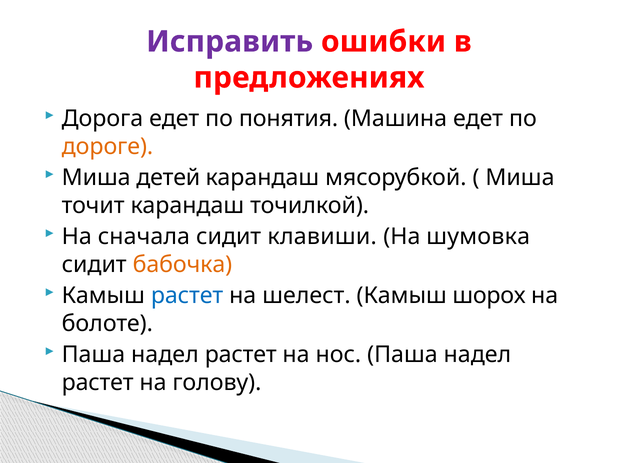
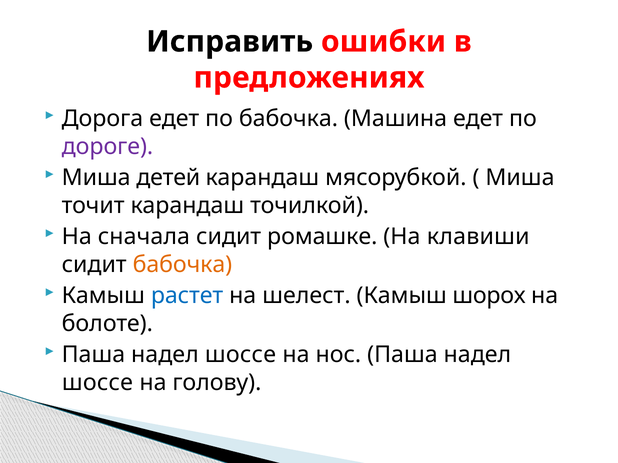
Исправить colour: purple -> black (230, 42)
по понятия: понятия -> бабочка (288, 119)
дороге colour: orange -> purple (107, 147)
клавиши: клавиши -> ромашке (322, 237)
шумовка: шумовка -> клавиши (478, 237)
растет: растет -> шоссе (241, 355)
растет: растет -> шоссе (97, 383)
